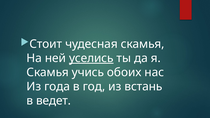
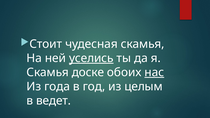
учись: учись -> доске (88, 72)
нас underline: none -> present (154, 72)
встань: встань -> целым (143, 87)
